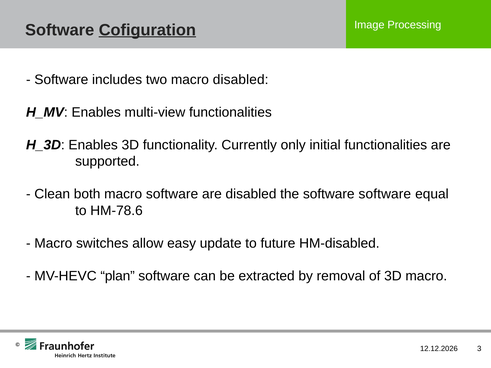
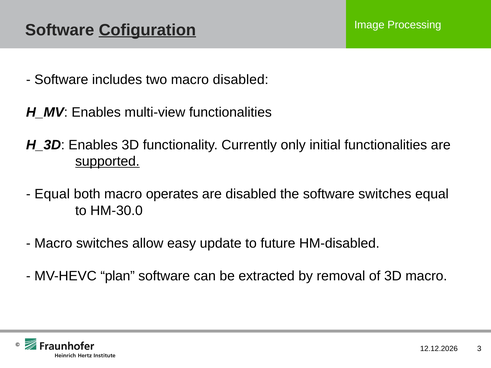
supported underline: none -> present (107, 162)
Clean: Clean -> Equal (52, 194)
macro software: software -> operates (172, 194)
software software: software -> switches (385, 194)
HM-78.6: HM-78.6 -> HM-30.0 (116, 211)
